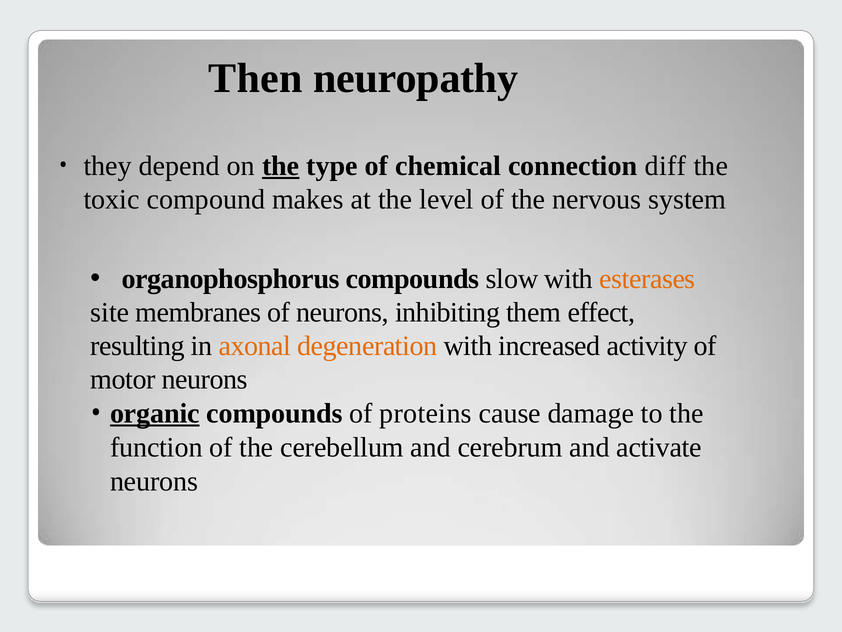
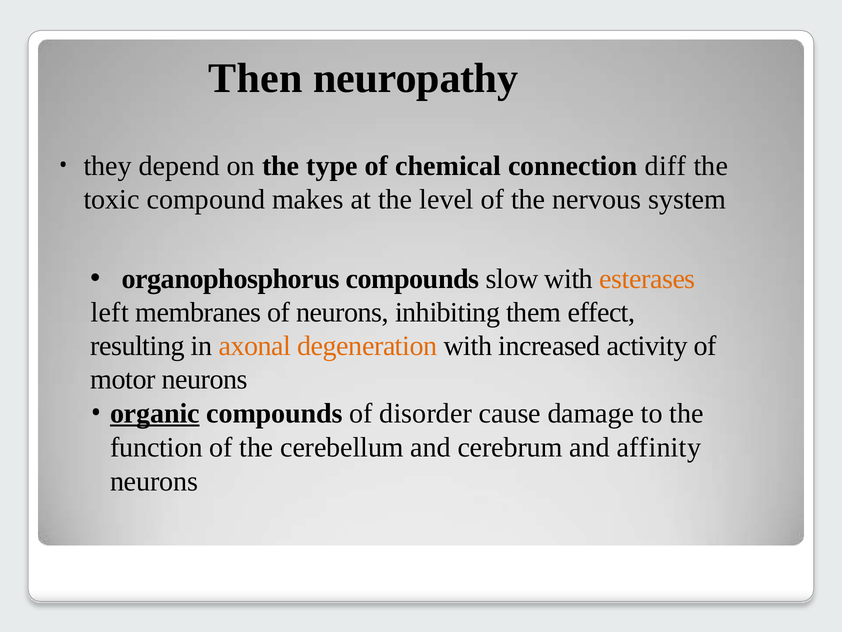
the underline: present -> none (281, 166)
site: site -> left (110, 312)
proteins: proteins -> disorder (426, 413)
activate: activate -> affinity (659, 447)
